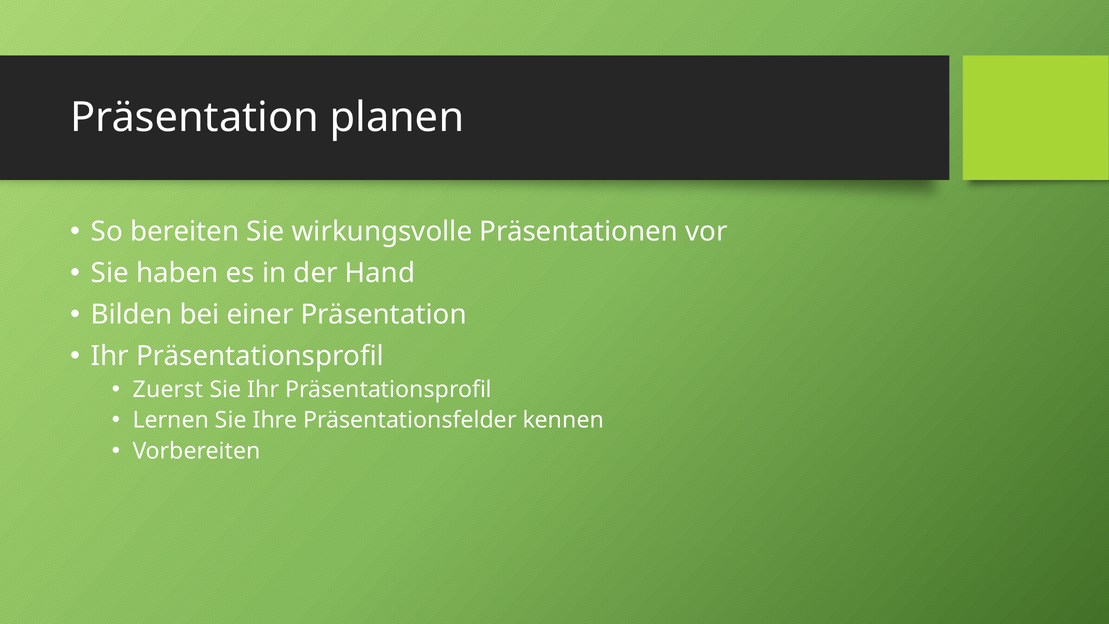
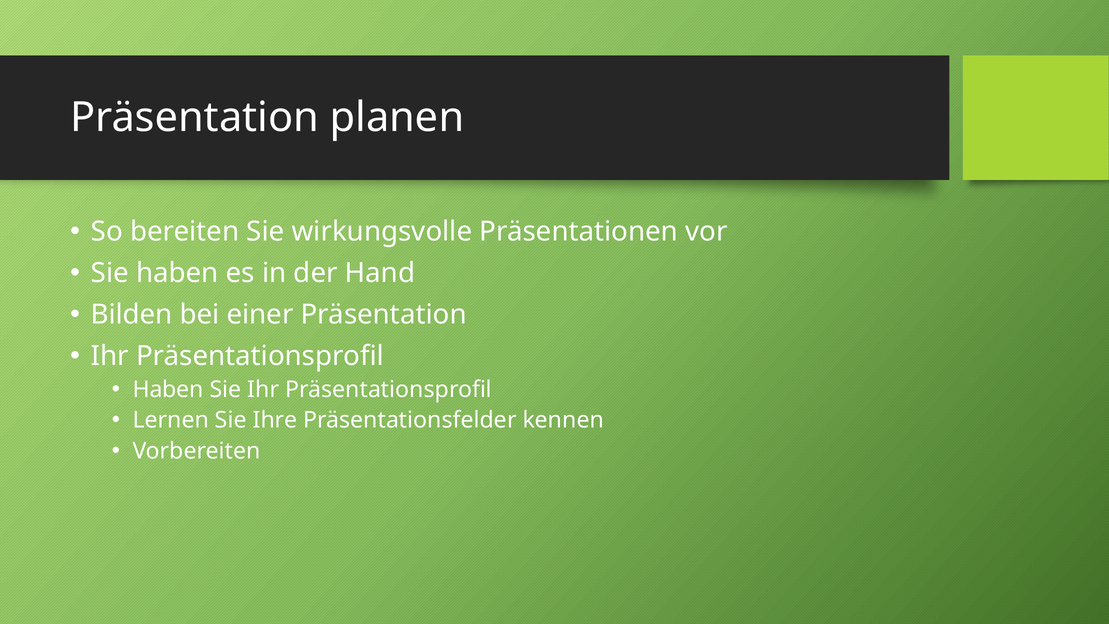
Zuerst: Zuerst -> Haben (168, 389)
